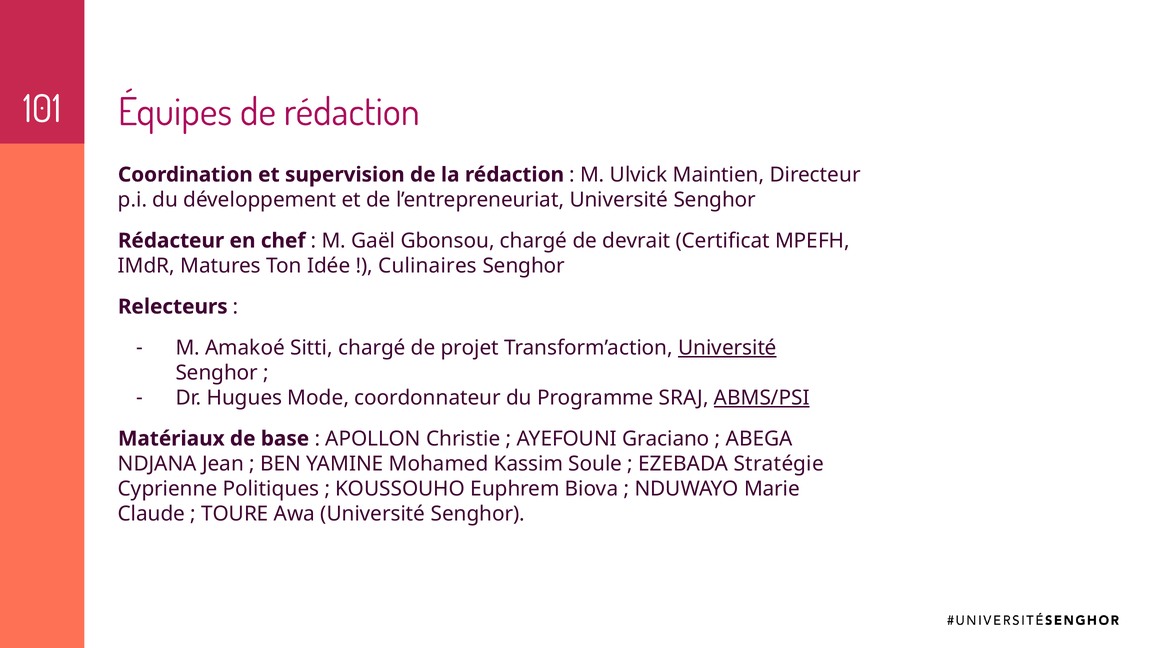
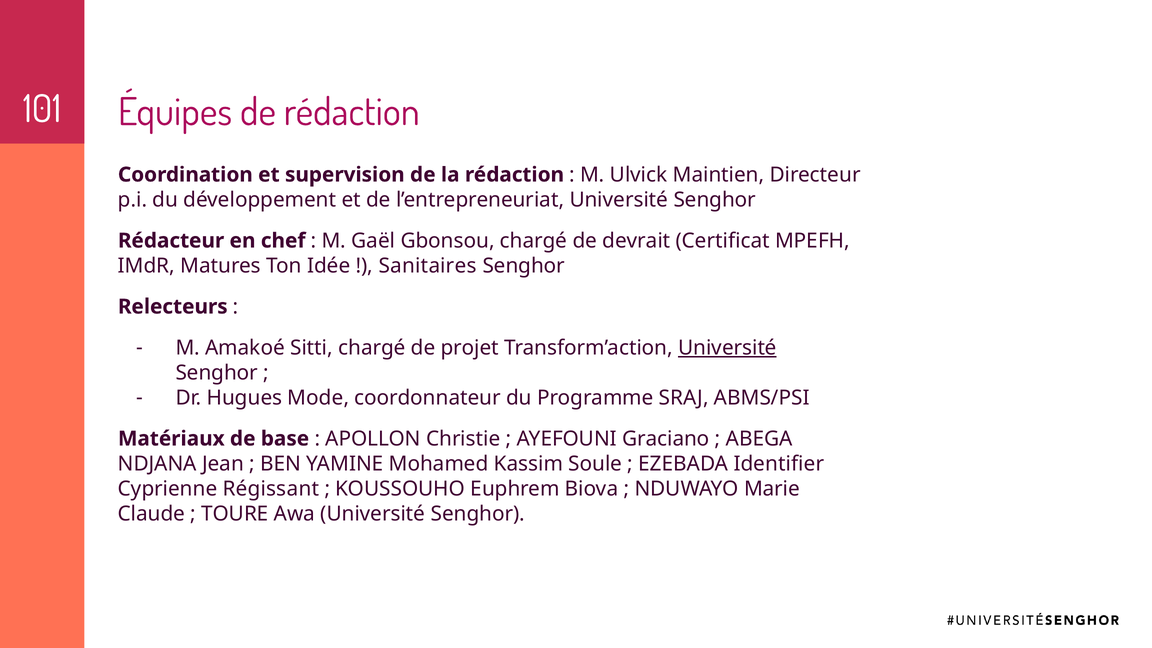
Culinaires: Culinaires -> Sanitaires (428, 266)
ABMS/PSI underline: present -> none (762, 398)
Stratégie: Stratégie -> Identifier (779, 464)
Politiques: Politiques -> Régissant (271, 489)
